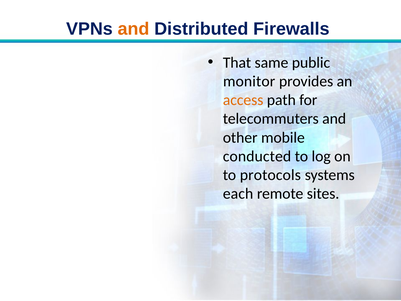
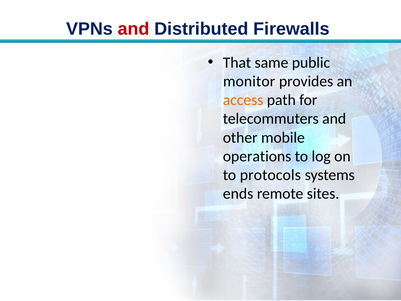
and colour: orange -> red (133, 29)
conducted: conducted -> operations (257, 156)
each: each -> ends (238, 194)
